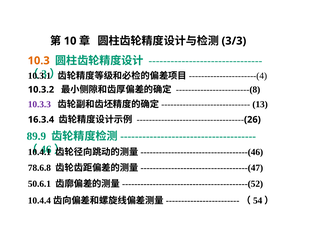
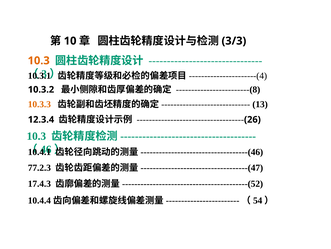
10.3.3 colour: purple -> orange (39, 104)
16.3.4: 16.3.4 -> 12.3.4 (41, 119)
89.9: 89.9 -> 10.3 (36, 136)
78.6.8: 78.6.8 -> 77.2.3 (39, 167)
50.6.1: 50.6.1 -> 17.4.3 (39, 183)
